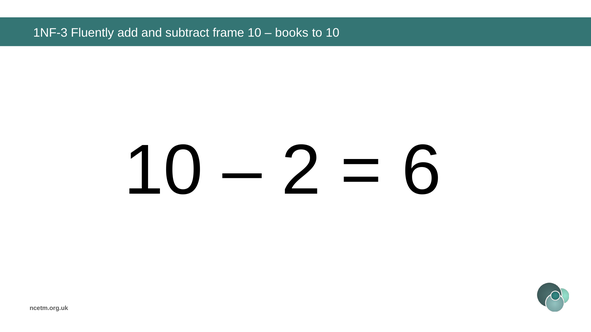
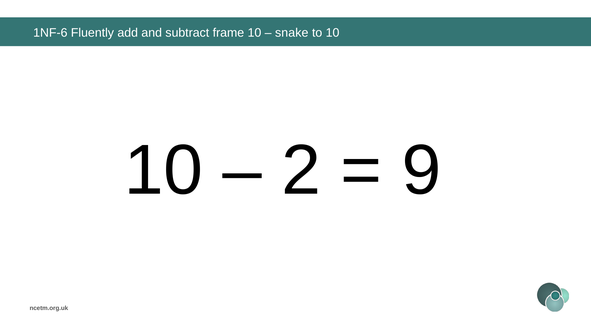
1NF-3: 1NF-3 -> 1NF-6 (50, 33)
books: books -> snake (292, 33)
6: 6 -> 9 (422, 171)
